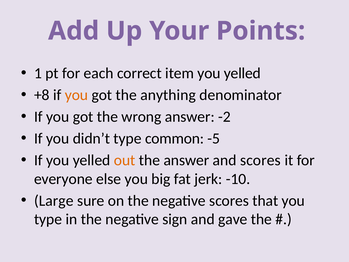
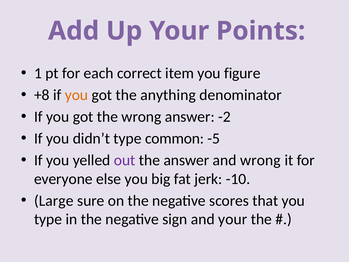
item you yelled: yelled -> figure (242, 73)
out colour: orange -> purple (125, 160)
and scores: scores -> wrong (260, 160)
and gave: gave -> your (233, 219)
